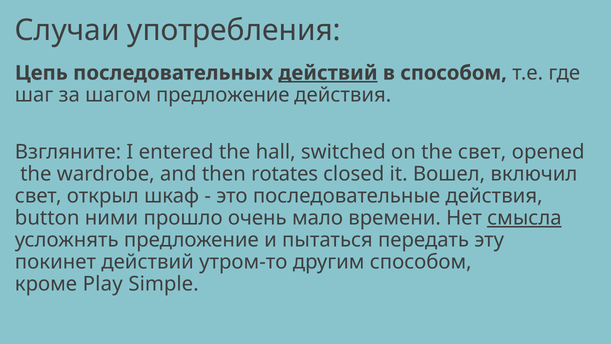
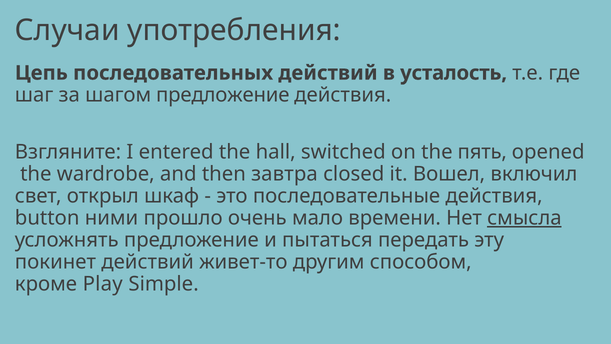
действий underline: present -> none (328, 73)
в способом: способом -> усталость (454, 73)
the свет: свет -> пять (482, 152)
rotates: rotates -> завтра (284, 174)
утром-то: утром-то -> живет-то (243, 262)
